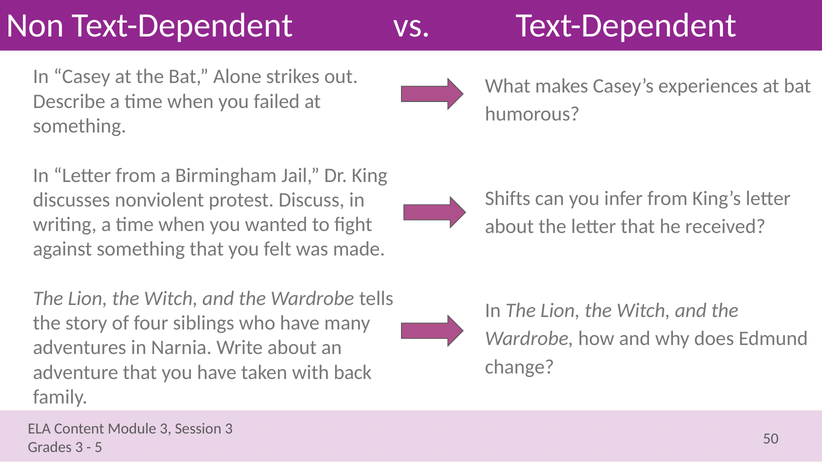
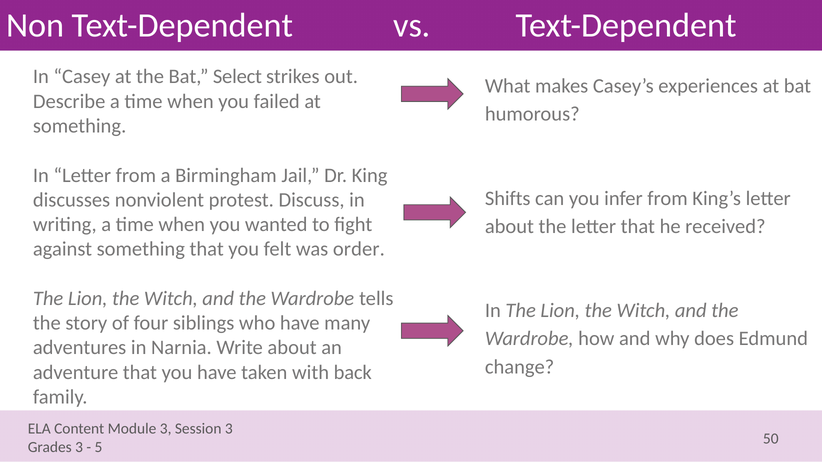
Alone: Alone -> Select (237, 77)
made: made -> order (359, 249)
